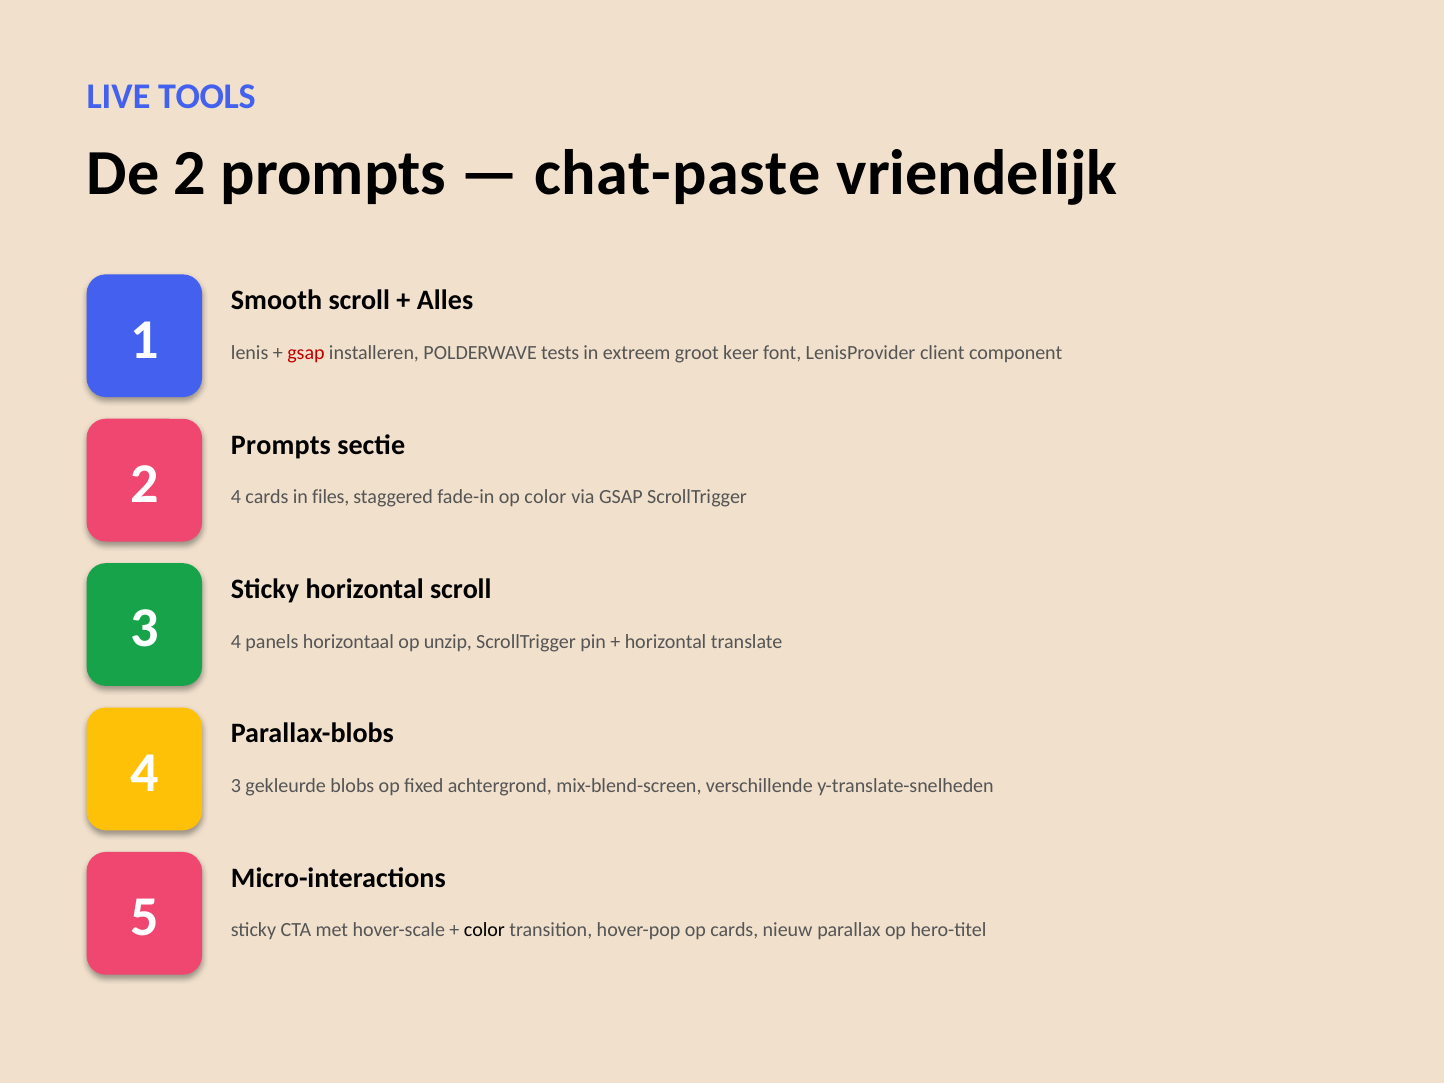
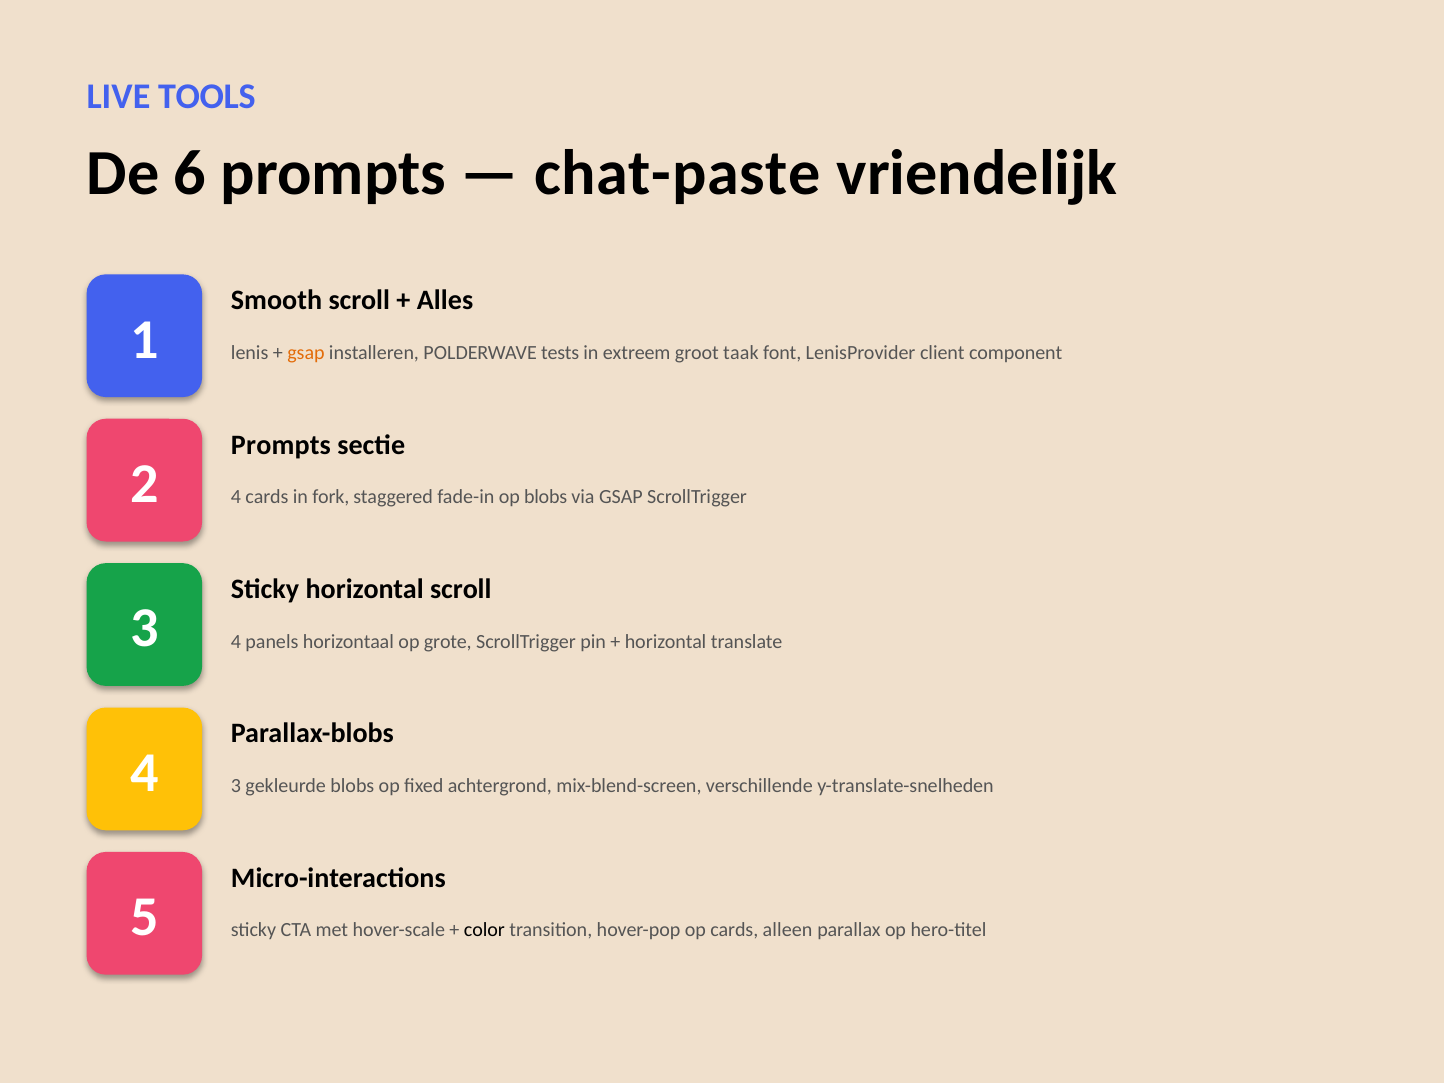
De 2: 2 -> 6 (190, 173)
gsap colour: red -> orange (306, 353)
keer: keer -> taak (741, 353)
files: files -> fork (331, 497)
op color: color -> blobs (546, 497)
unzip: unzip -> grote (448, 642)
nieuw: nieuw -> alleen (788, 930)
